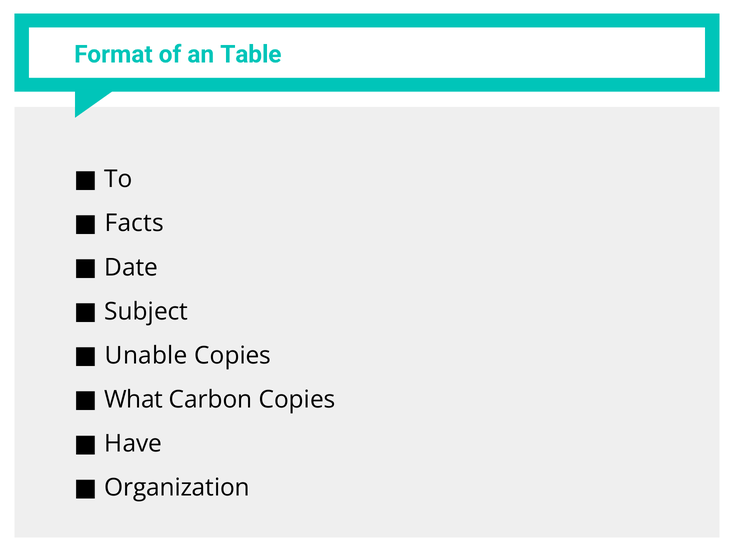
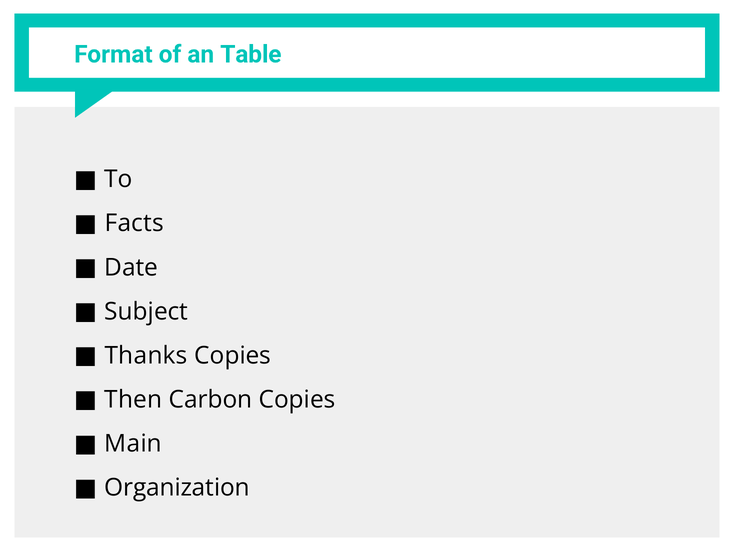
Unable: Unable -> Thanks (146, 355)
What: What -> Then (133, 399)
Have: Have -> Main (133, 443)
